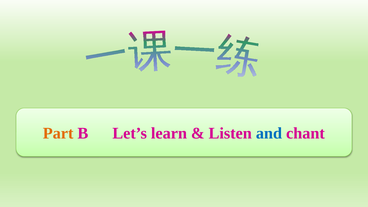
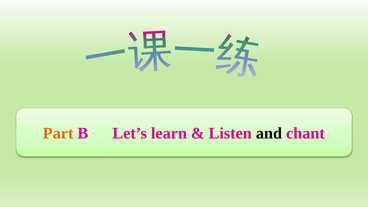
and colour: blue -> black (269, 133)
